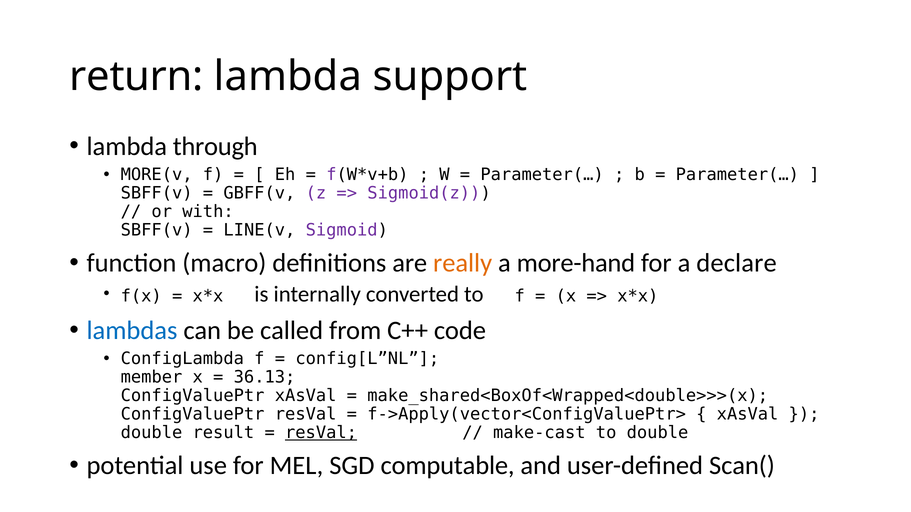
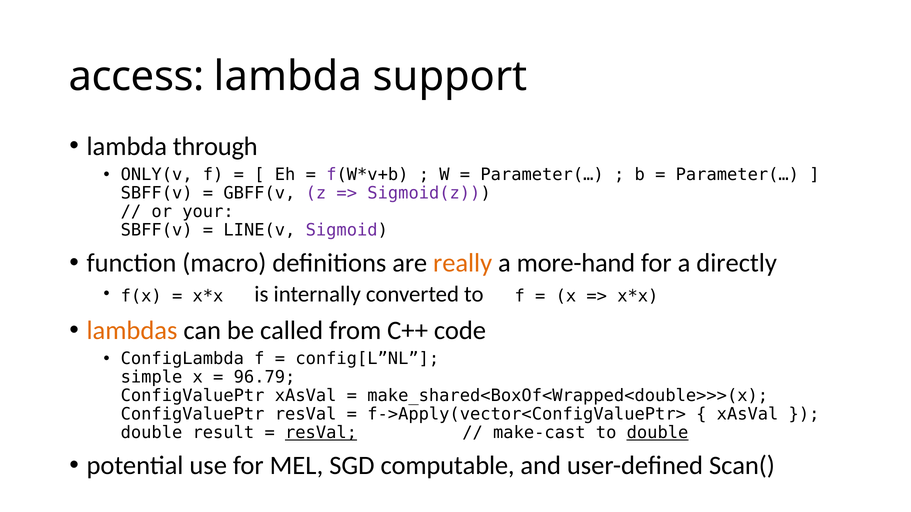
return: return -> access (137, 77)
MORE(v: MORE(v -> ONLY(v (157, 175)
with: with -> your (208, 212)
declare: declare -> directly (737, 263)
lambdas colour: blue -> orange (132, 331)
member: member -> simple (152, 377)
36.13: 36.13 -> 96.79 (265, 377)
double underline: none -> present (658, 433)
